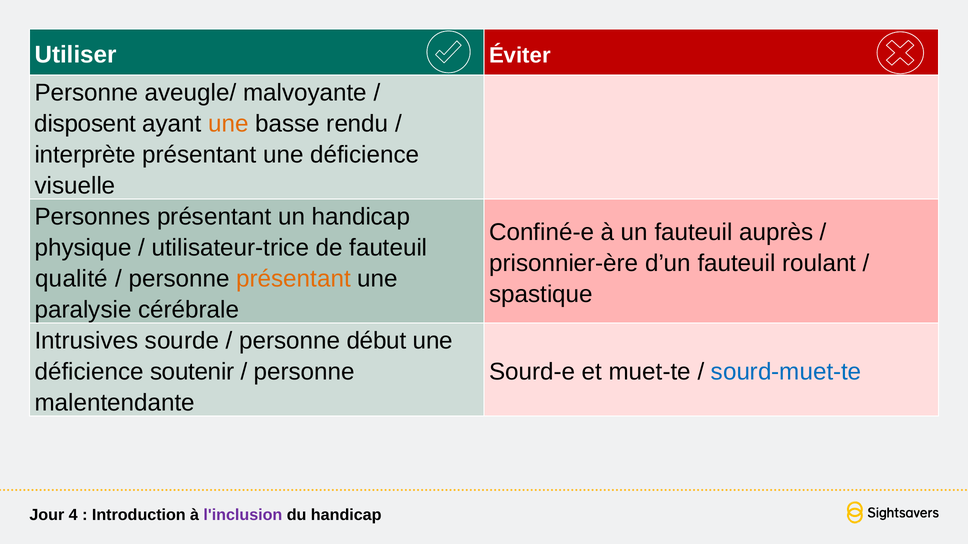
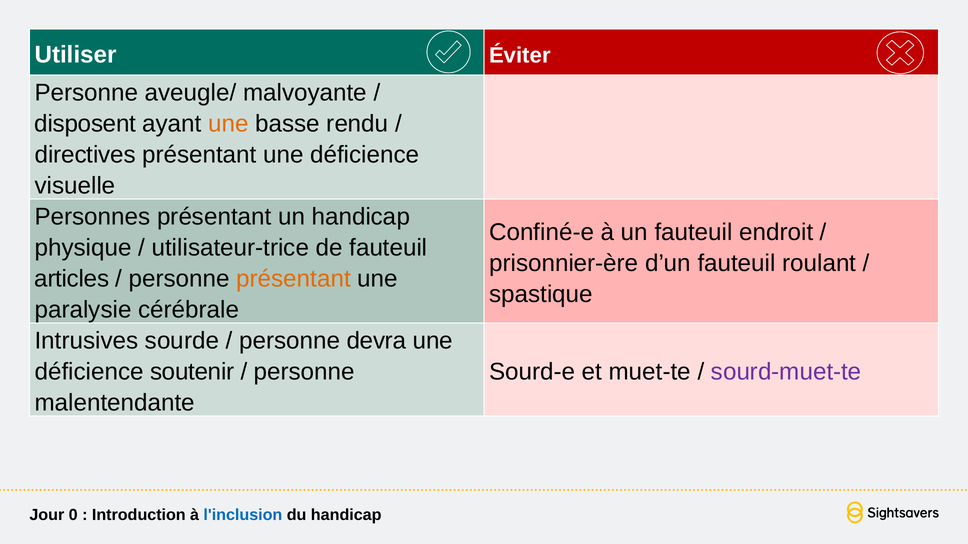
interprète: interprète -> directives (85, 155)
auprès: auprès -> endroit (776, 233)
qualité: qualité -> articles (72, 279)
début: début -> devra (376, 341)
sourd-muet-te colour: blue -> purple (786, 372)
4: 4 -> 0 (73, 515)
l'inclusion colour: purple -> blue (243, 515)
